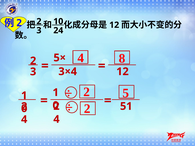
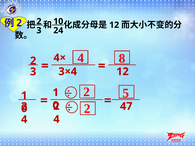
5×: 5× -> 4× (60, 58)
51: 51 -> 47 (126, 106)
